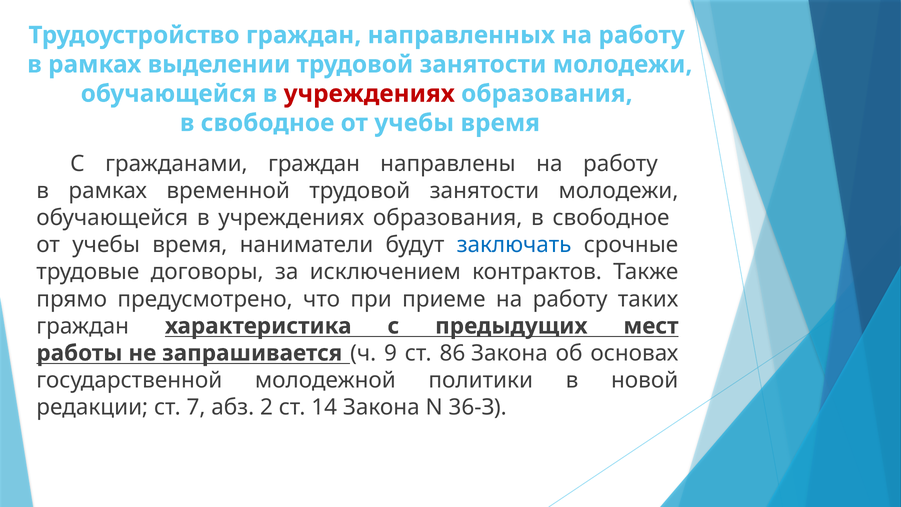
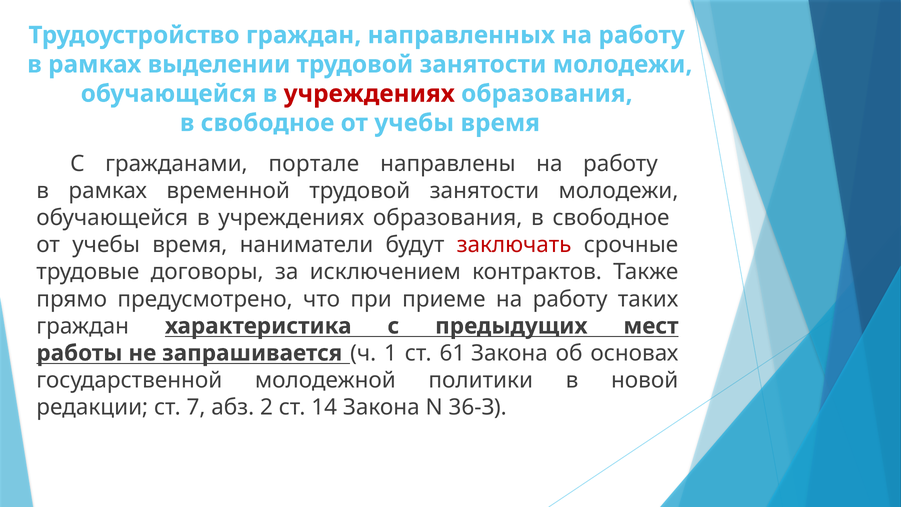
гражданами граждан: граждан -> портале (314, 164)
заключать colour: blue -> red (514, 245)
9: 9 -> 1 (391, 353)
86: 86 -> 61 (452, 353)
